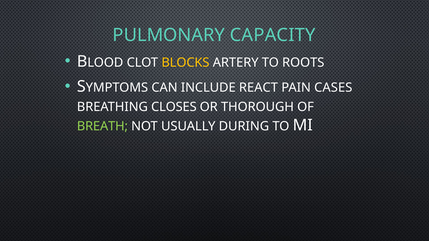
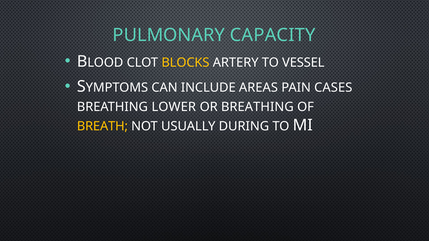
ROOTS: ROOTS -> VESSEL (303, 63)
REACT: REACT -> AREAS (258, 88)
CLOSES: CLOSES -> LOWER (174, 107)
OR THOROUGH: THOROUGH -> BREATHING (257, 107)
BREATH colour: light green -> yellow (102, 126)
